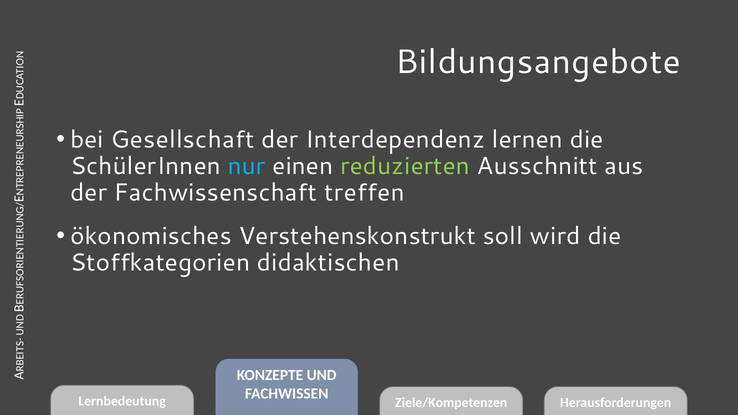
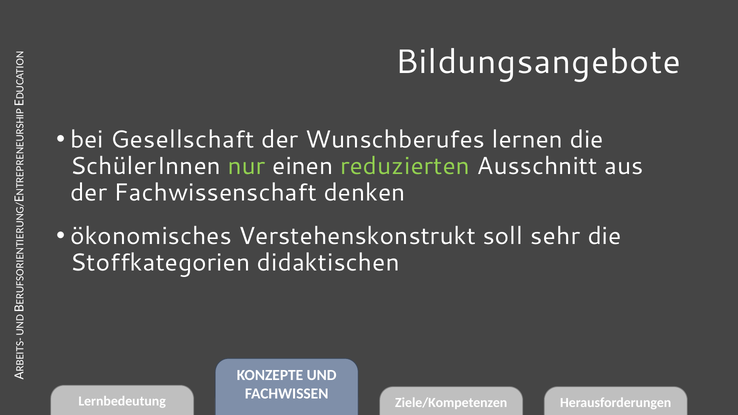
Interdependenz: Interdependenz -> Wunschberufes (395, 140)
nur colour: light blue -> light green (247, 166)
treffen: treffen -> denken (365, 193)
wird: wird -> sehr (555, 236)
